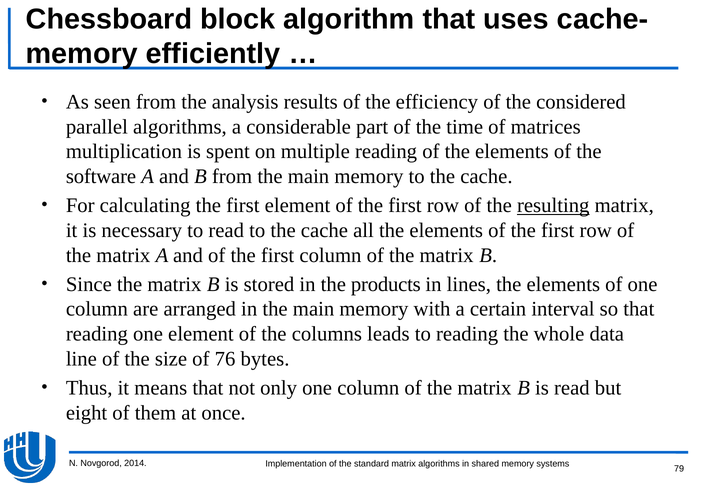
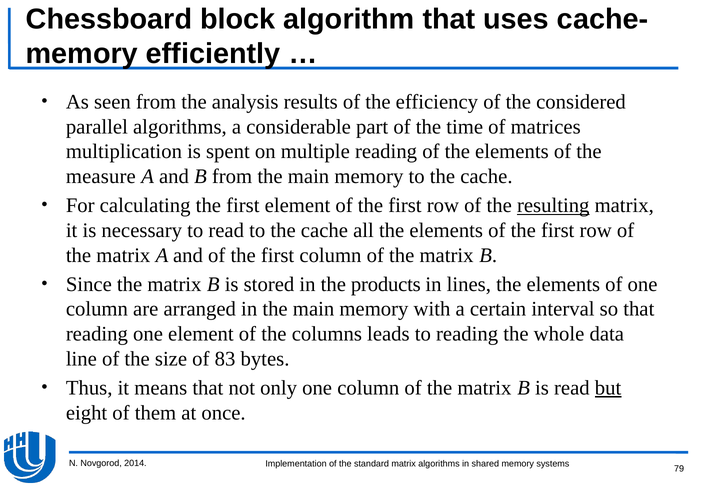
software: software -> measure (101, 176)
76: 76 -> 83 (225, 359)
but underline: none -> present (608, 388)
